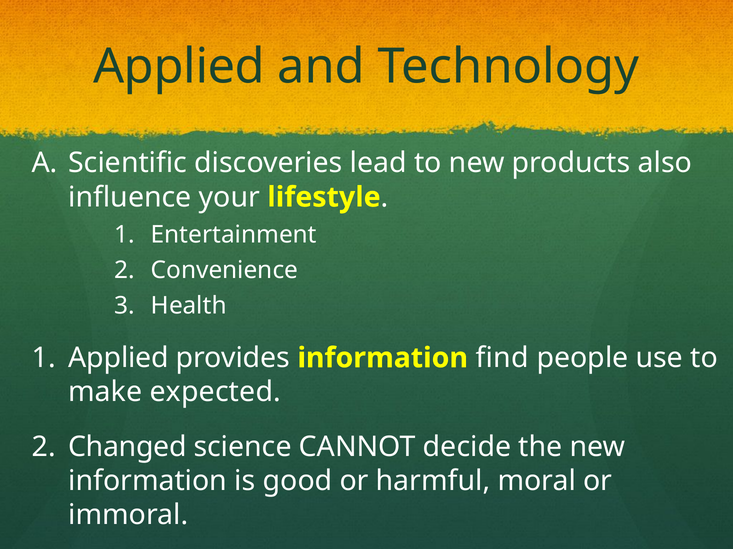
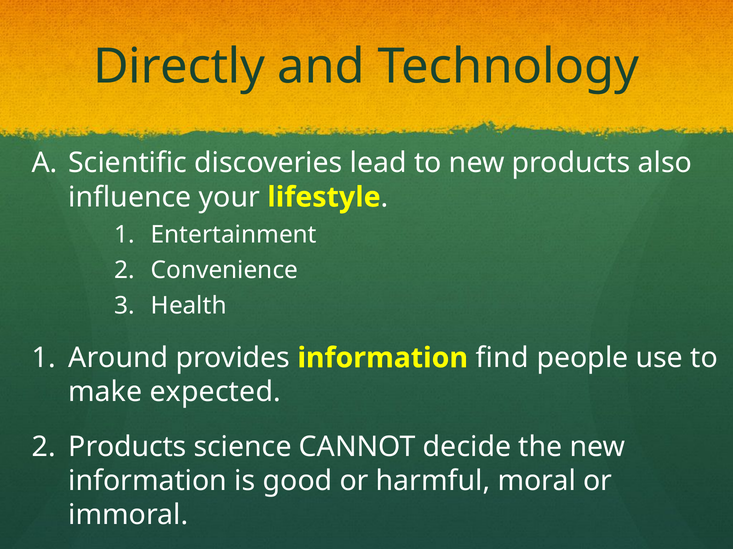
Applied: Applied -> Directly (179, 67)
Applied: Applied -> Around (118, 358)
Changed: Changed -> Products (127, 447)
